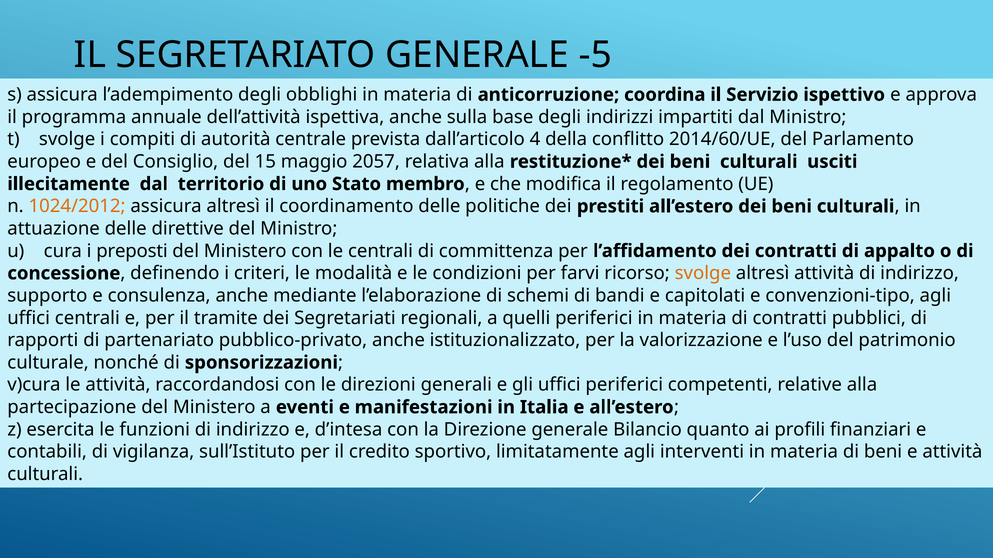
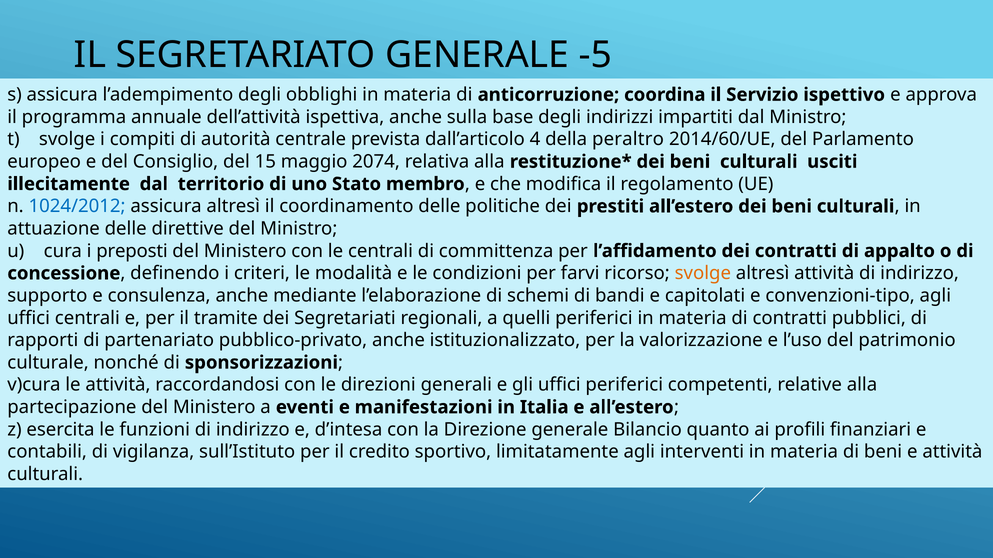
conflitto: conflitto -> peraltro (628, 139)
2057: 2057 -> 2074 (376, 162)
1024/2012 colour: orange -> blue (77, 206)
